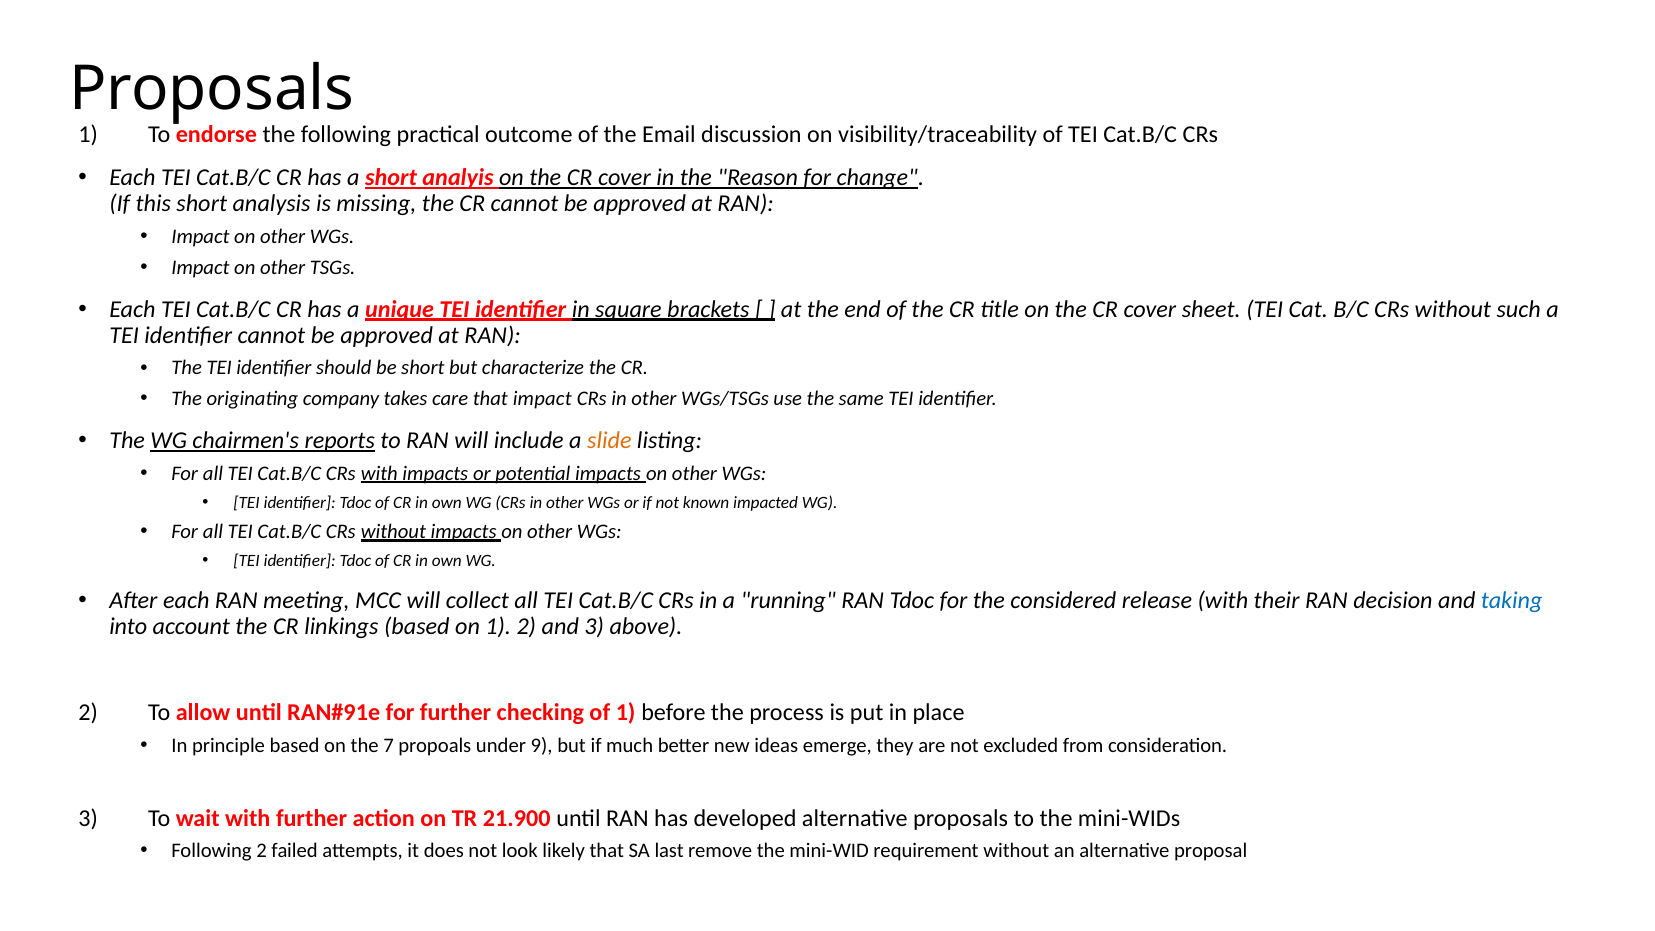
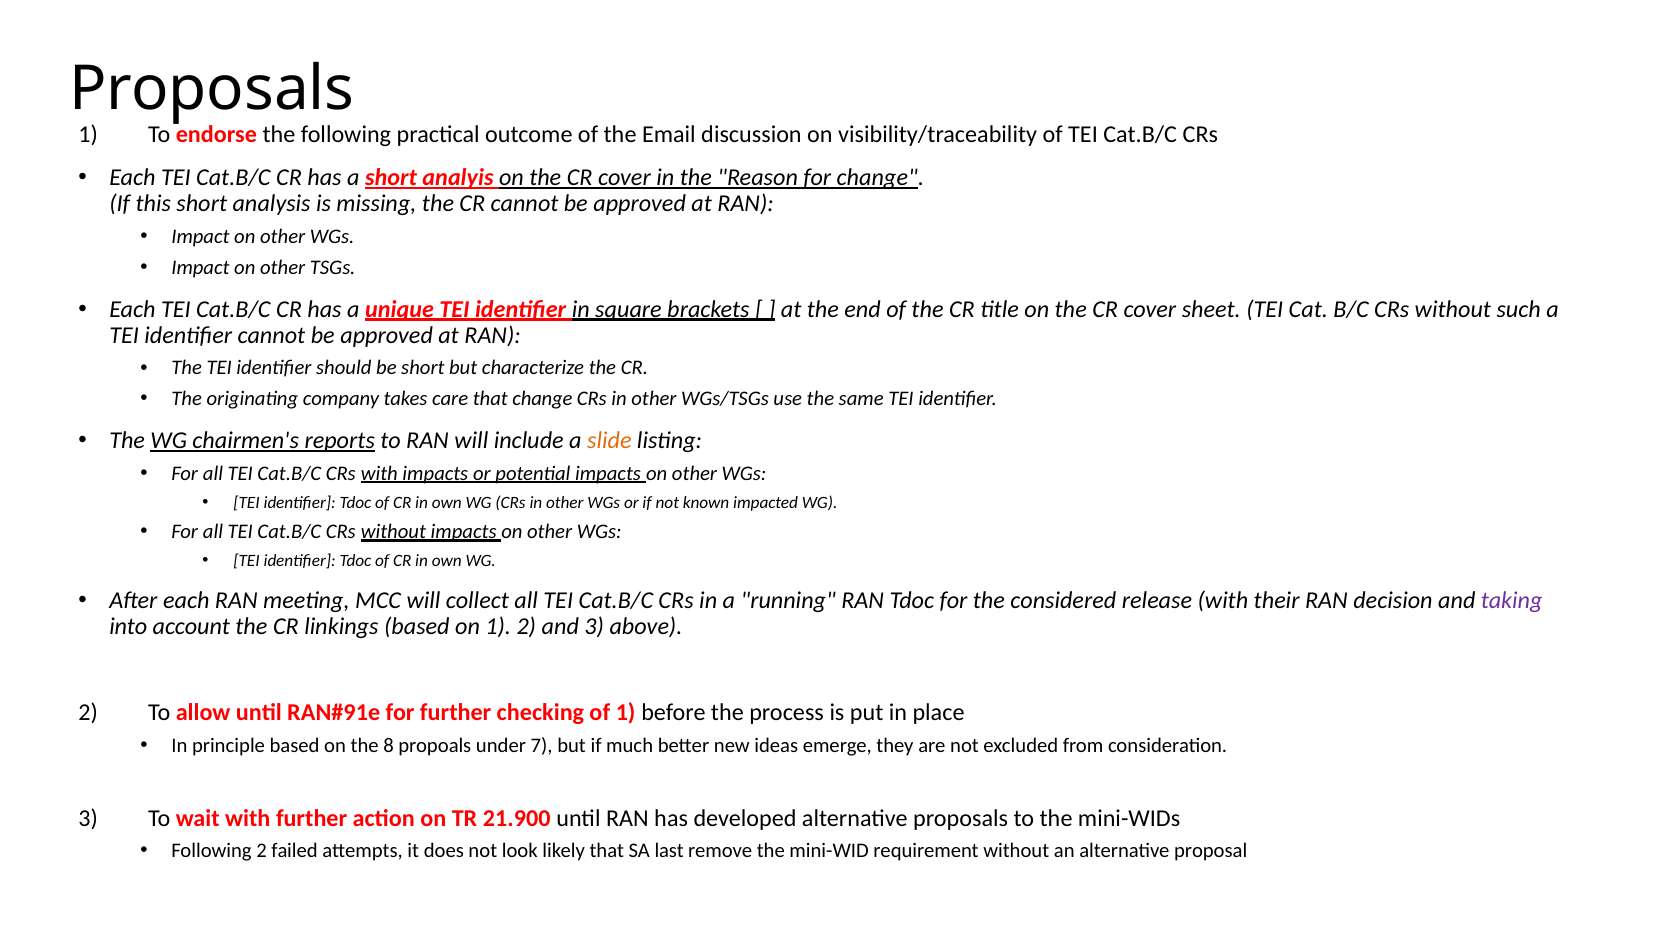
that impact: impact -> change (542, 399)
taking colour: blue -> purple (1512, 600)
7: 7 -> 8 (389, 746)
9: 9 -> 7 (542, 746)
